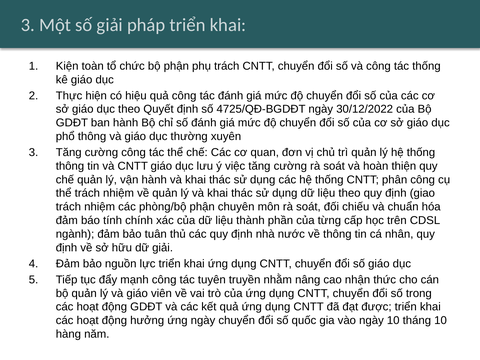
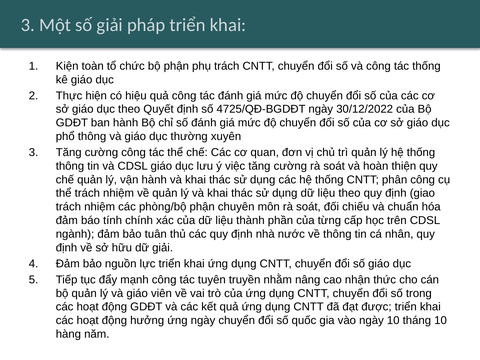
và CNTT: CNTT -> CDSL (133, 166)
